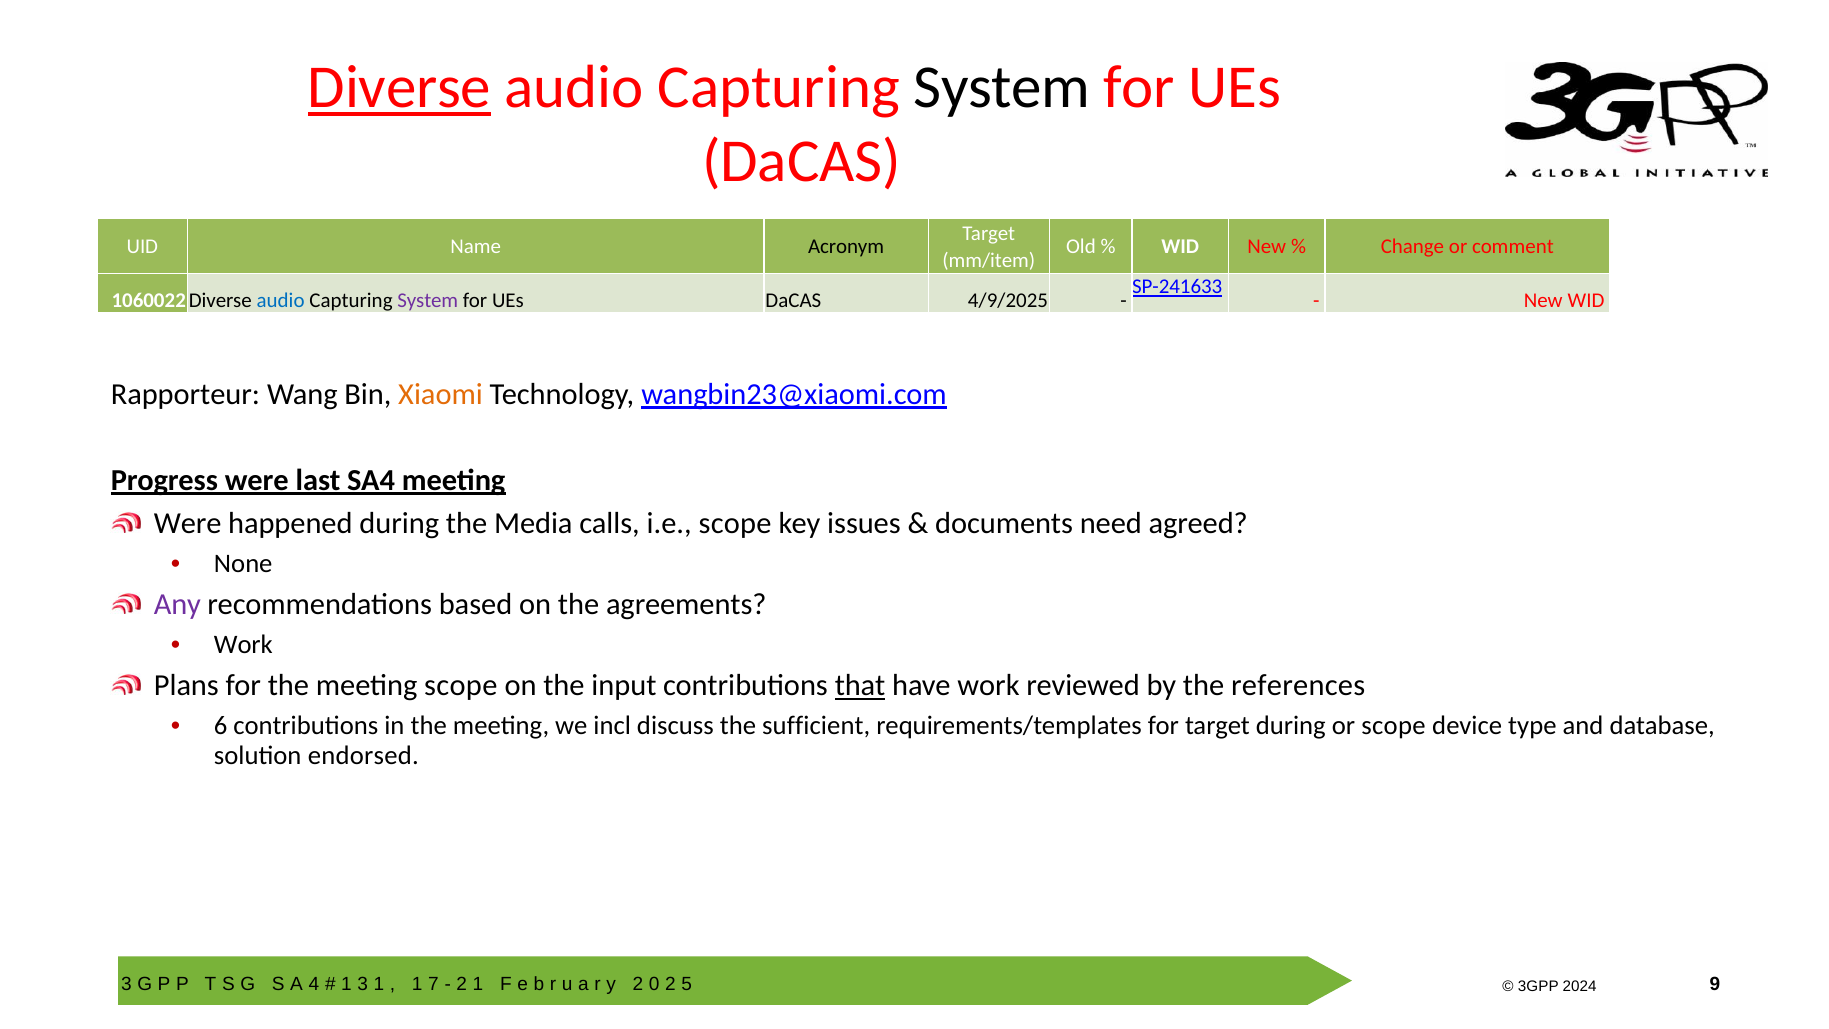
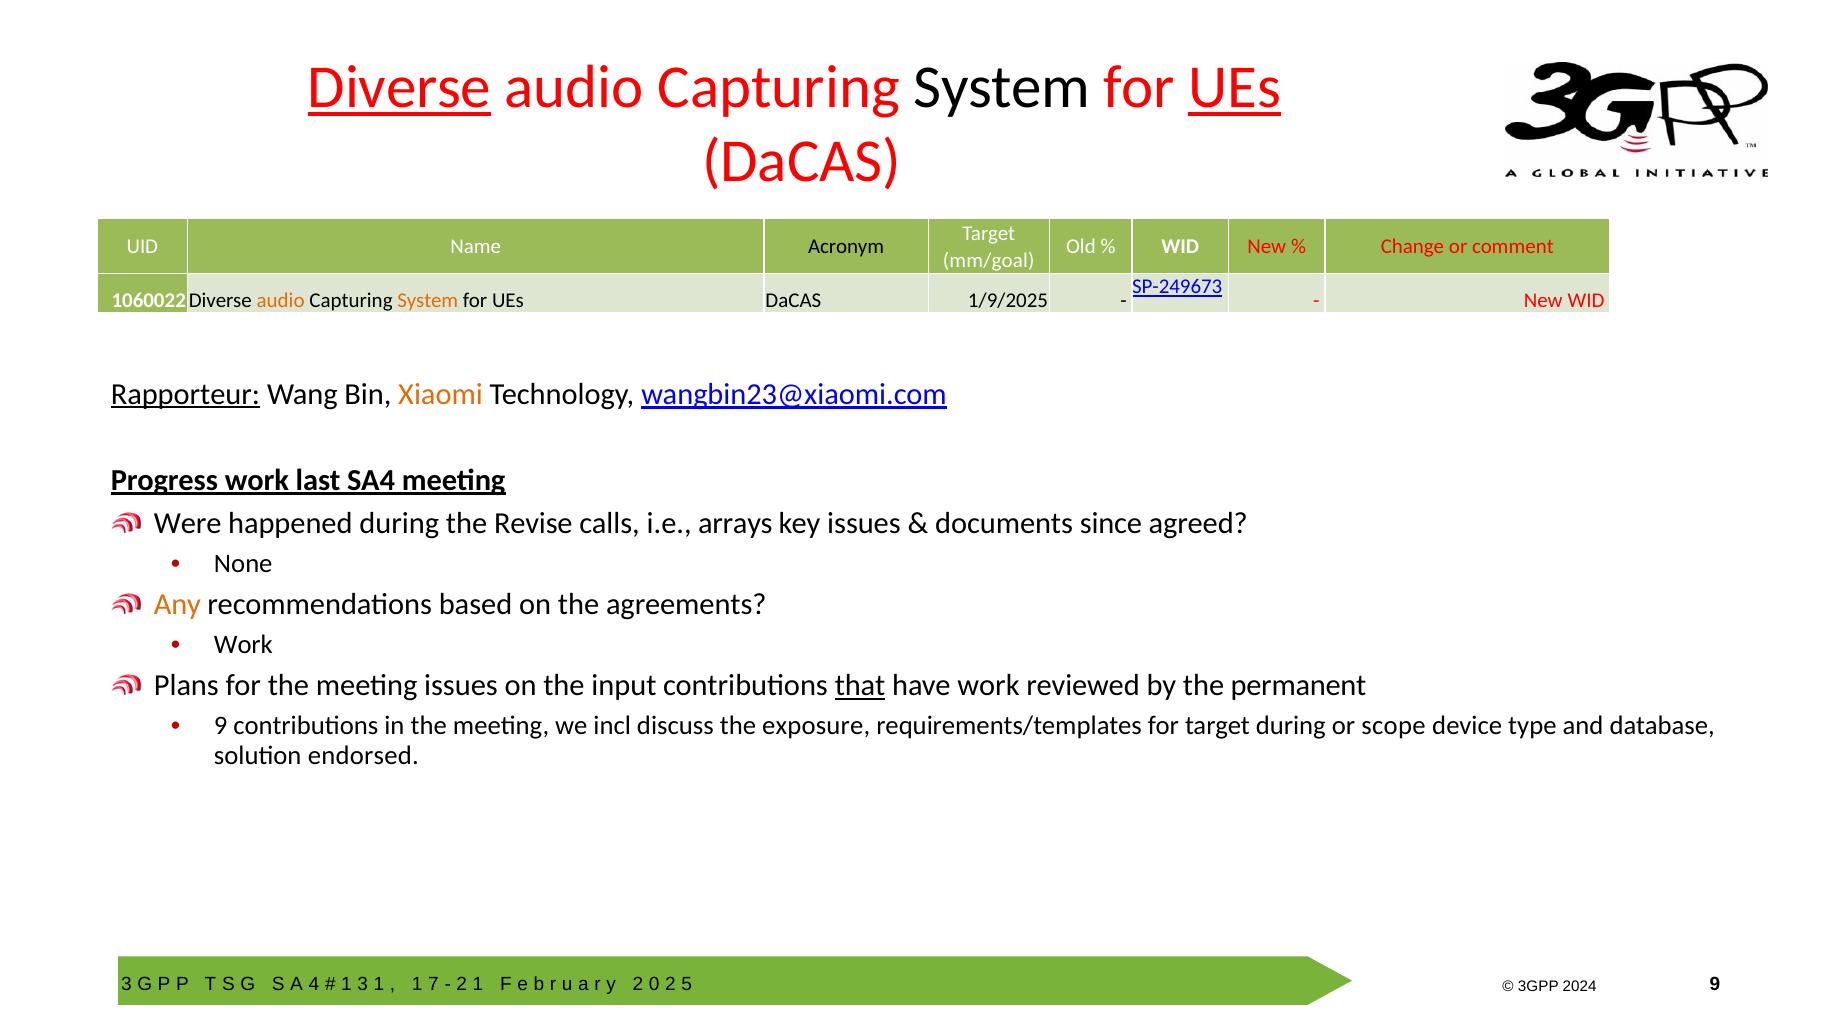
UEs underline: none -> present (1235, 88)
mm/item: mm/item -> mm/goal (989, 261)
SP-241633: SP-241633 -> SP-249673 (1177, 287)
audio colour: blue -> orange (281, 301)
System colour: purple -> orange (428, 301)
4/9/2025: 4/9/2025 -> 1/9/2025 (1008, 301)
Rapporteur underline: none -> present (185, 394)
Progress were: were -> work (257, 480)
Media: Media -> Revise (533, 524)
i.e scope: scope -> arrays (735, 524)
need: need -> since (1111, 524)
Any colour: purple -> orange (177, 605)
meeting scope: scope -> issues (461, 686)
references: references -> permanent (1298, 686)
6: 6 -> 9 (221, 726)
sufficient: sufficient -> exposure (816, 726)
